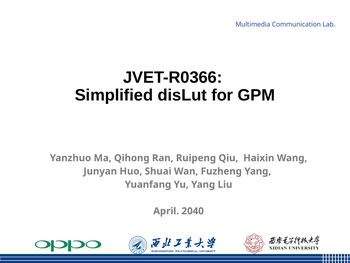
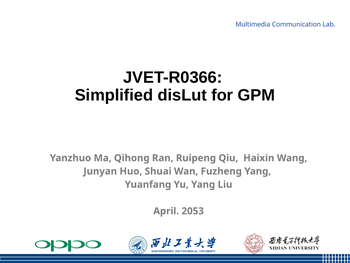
2040: 2040 -> 2053 (193, 211)
